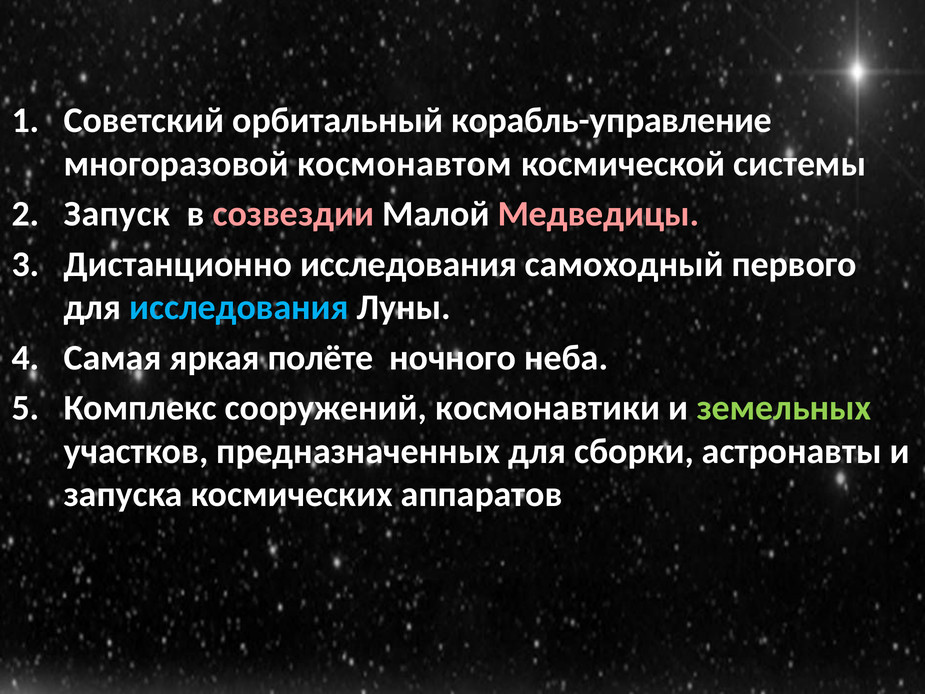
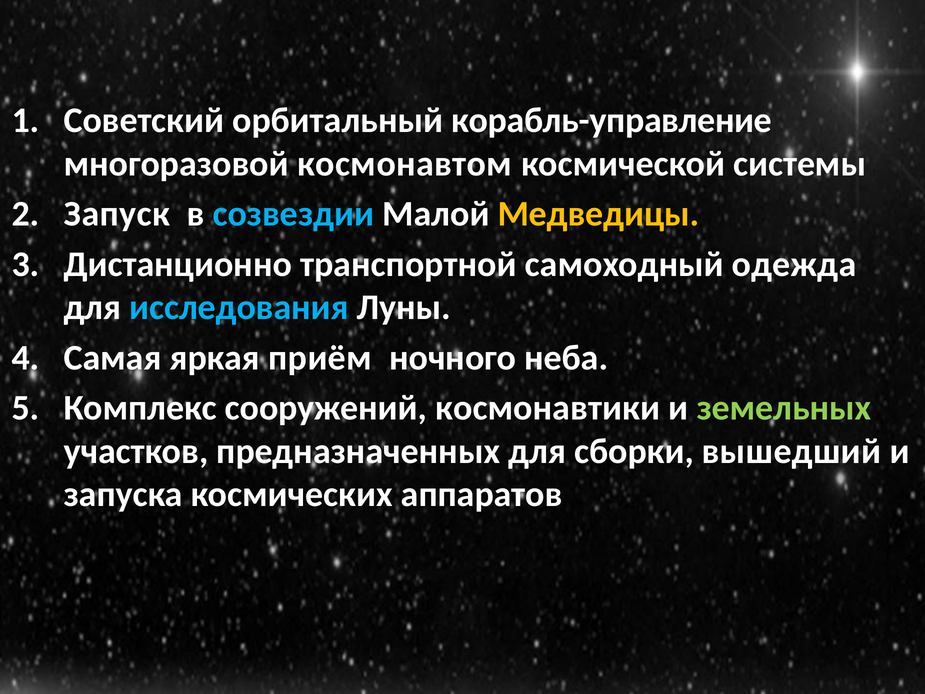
созвездии colour: pink -> light blue (293, 214)
Медведицы colour: pink -> yellow (598, 214)
Дистанционно исследования: исследования -> транспортной (408, 264)
первого: первого -> одежда (794, 264)
полёте: полёте -> приём (320, 358)
астронавты: астронавты -> вышедший (792, 451)
